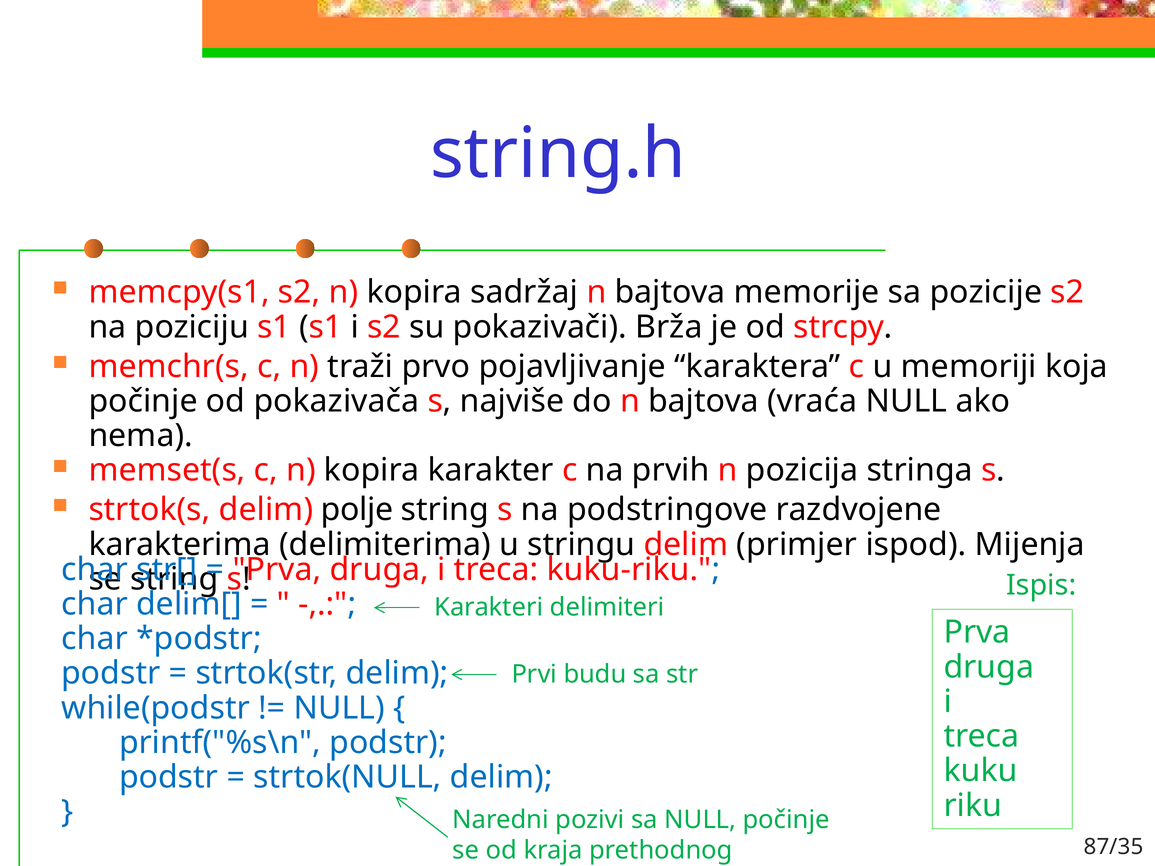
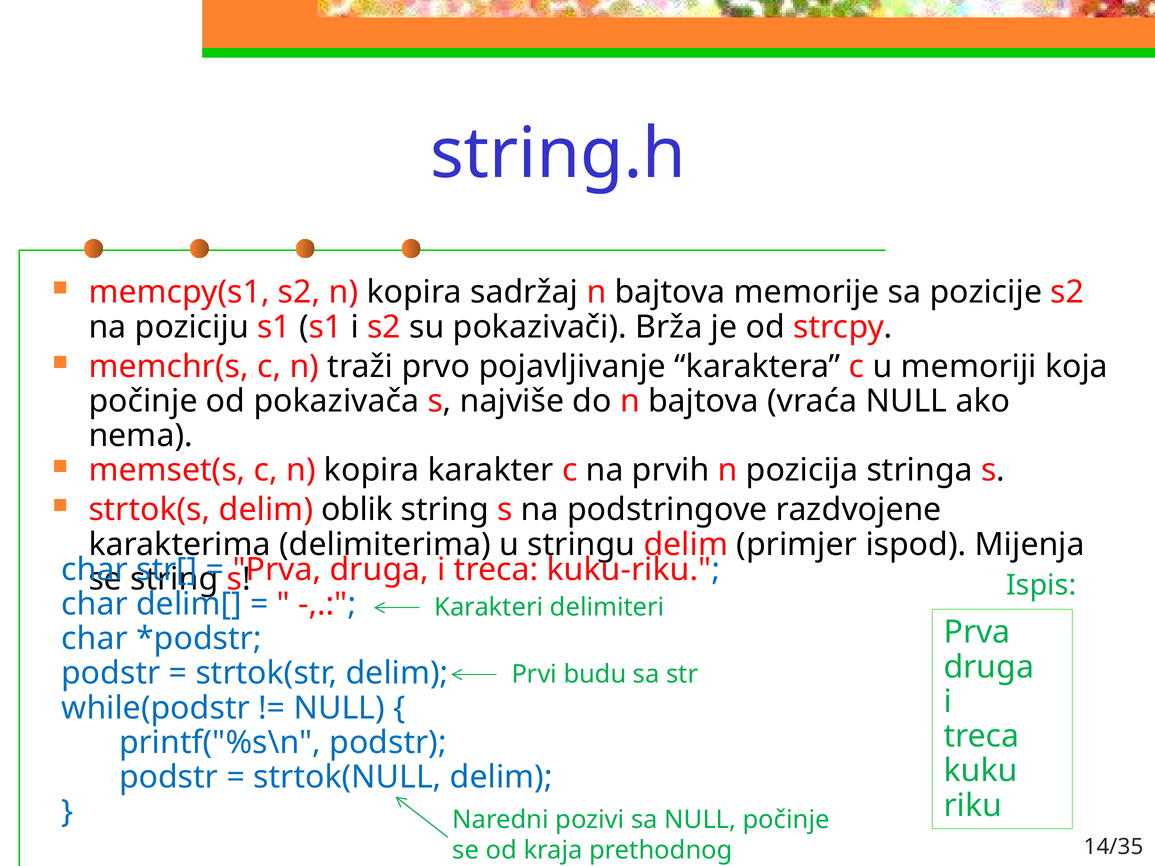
polje: polje -> oblik (357, 510)
87/35: 87/35 -> 14/35 (1114, 847)
